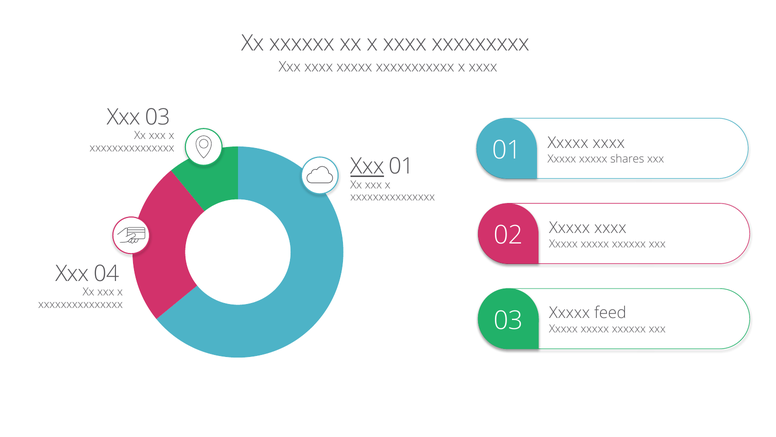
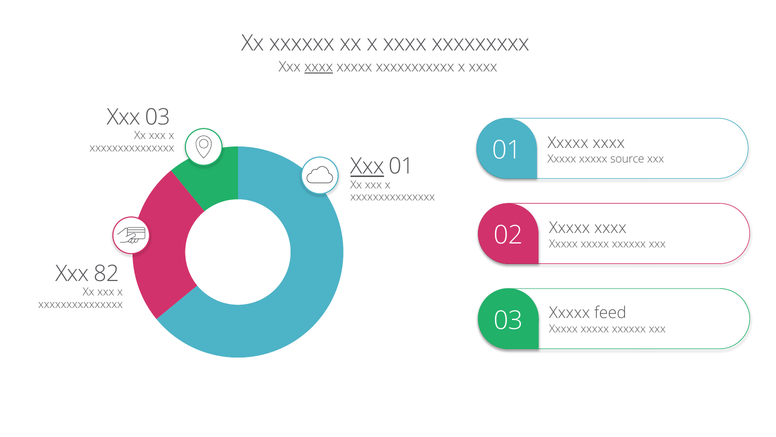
xxxx underline: none -> present (319, 67)
shares: shares -> source (627, 159)
04: 04 -> 82 (106, 273)
